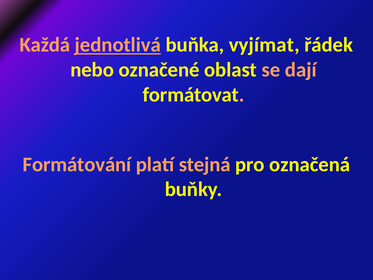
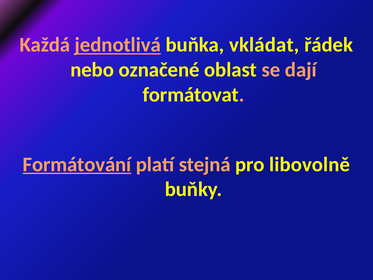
vyjímat: vyjímat -> vkládat (264, 45)
Formátování underline: none -> present (77, 164)
označená: označená -> libovolně (310, 164)
